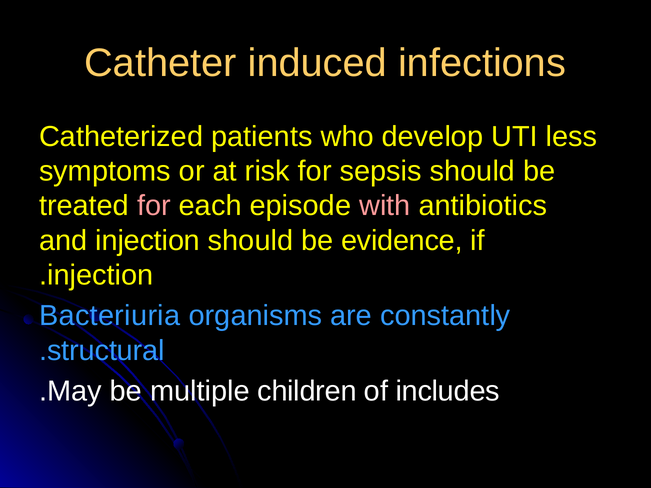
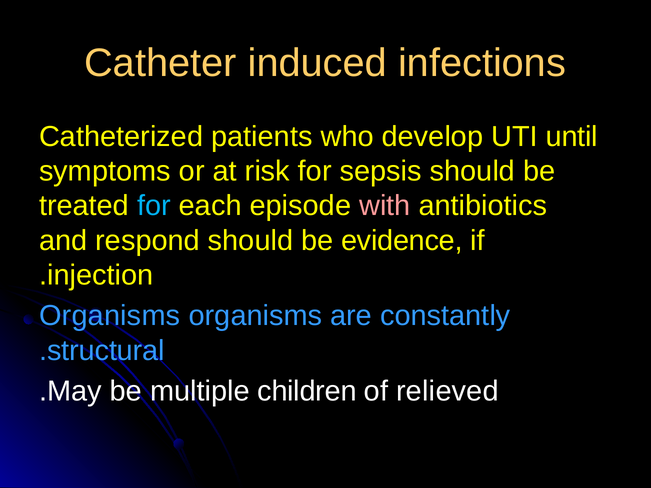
less: less -> until (572, 137)
for colour: pink -> light blue (154, 206)
and injection: injection -> respond (148, 241)
Bacteriuria: Bacteriuria -> Organisms (110, 316)
includes: includes -> relieved (447, 391)
